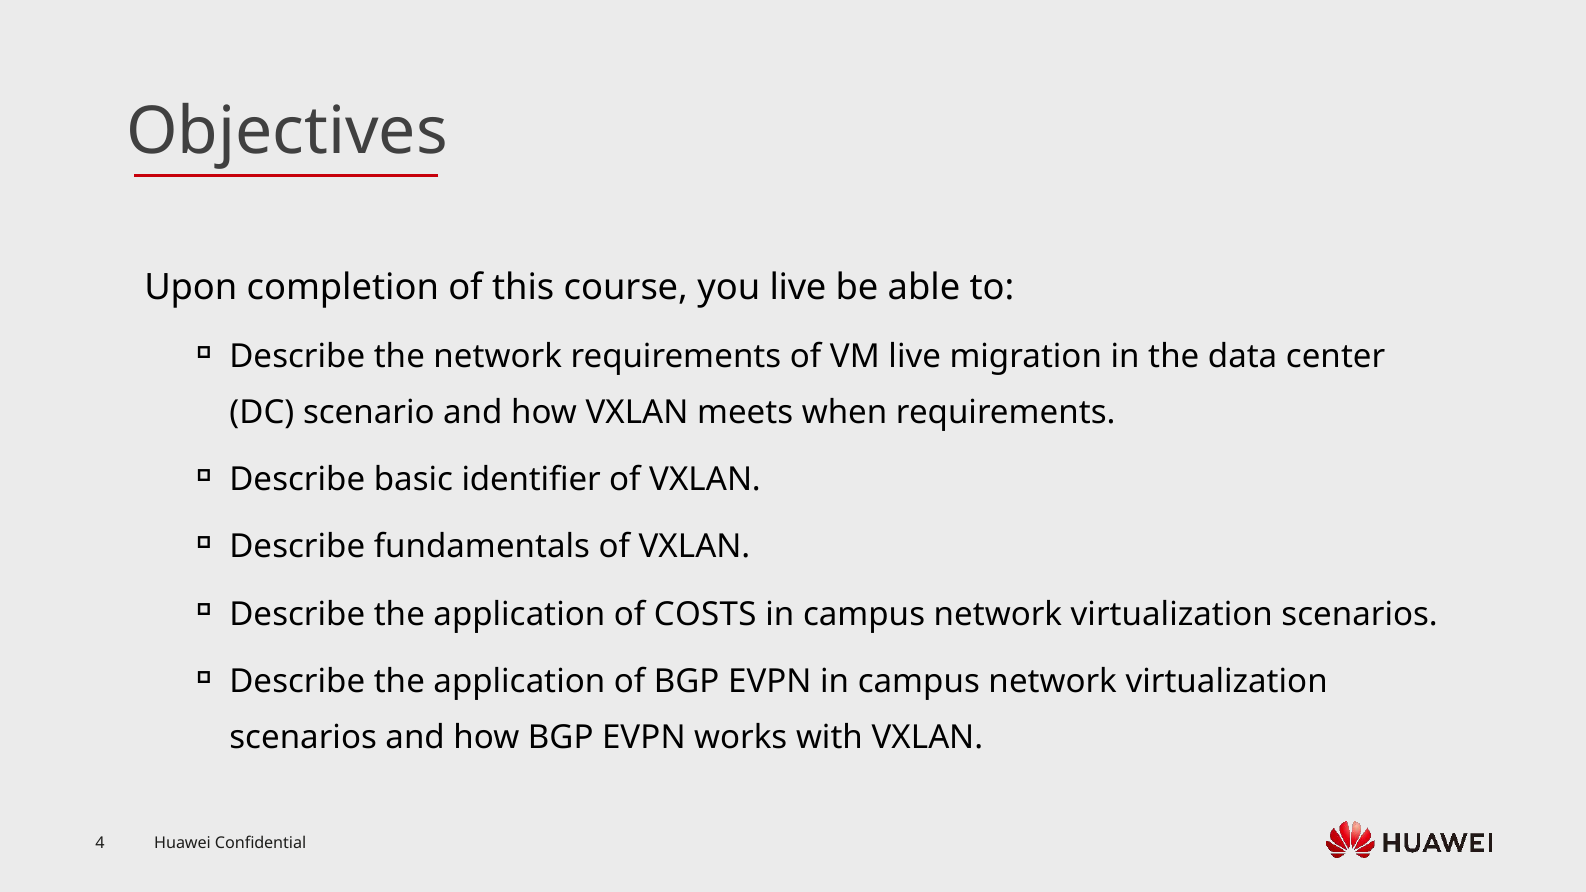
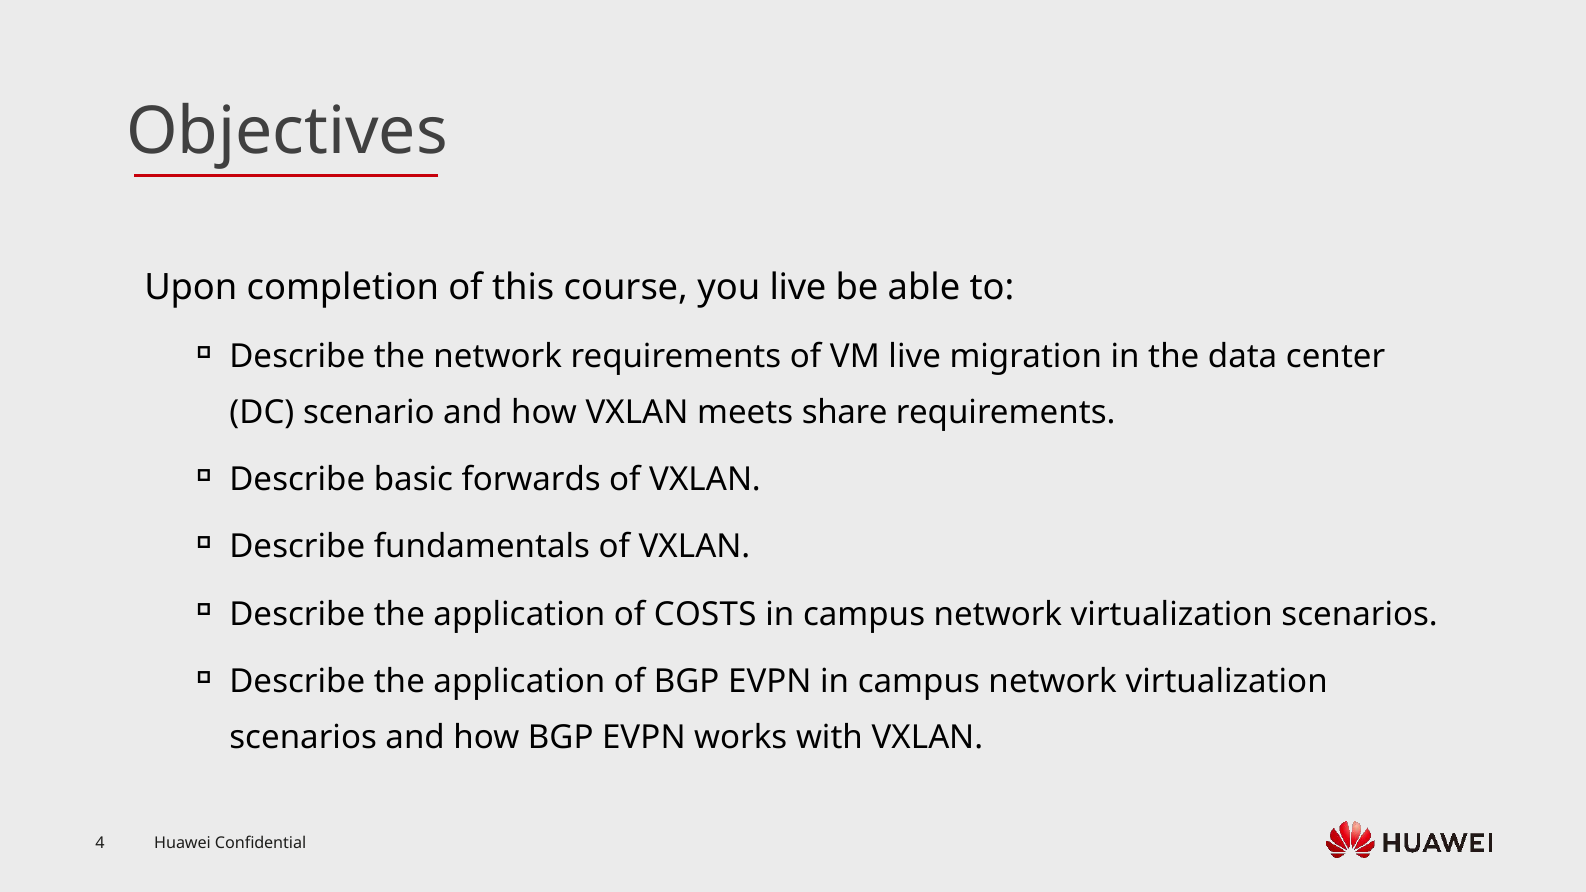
when: when -> share (845, 412)
identifier: identifier -> forwards (531, 480)
